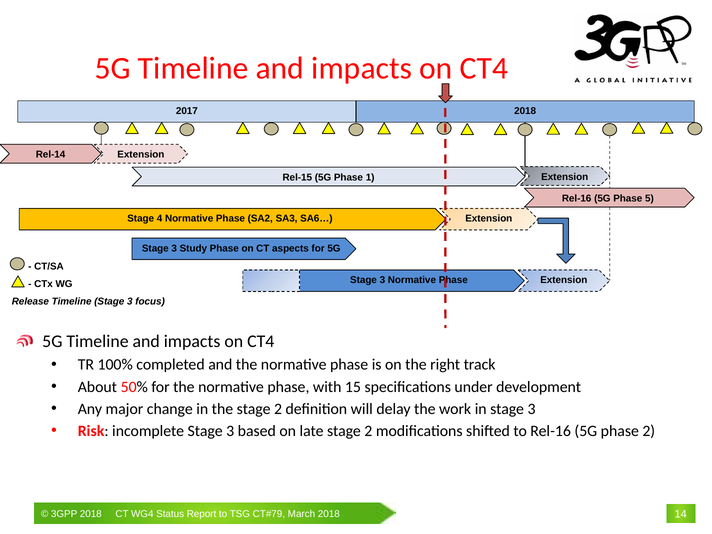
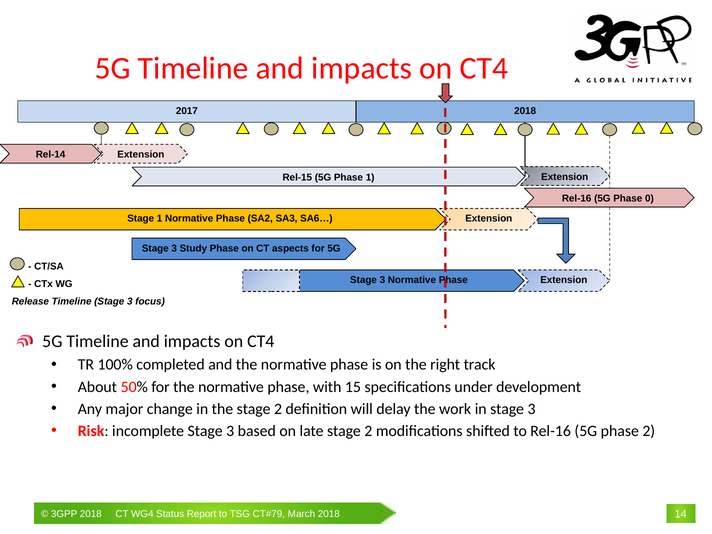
5: 5 -> 0 (649, 198)
Stage 4: 4 -> 1 (160, 219)
